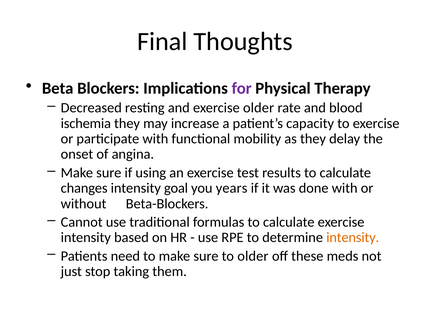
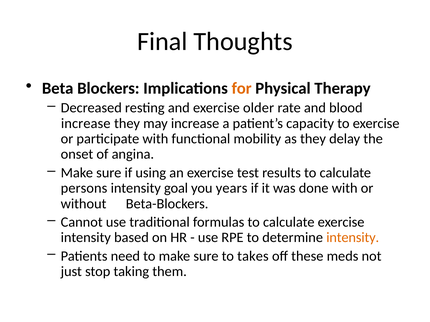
for colour: purple -> orange (242, 89)
ischemia: ischemia -> increase (86, 124)
changes: changes -> persons (84, 188)
to older: older -> takes (253, 256)
